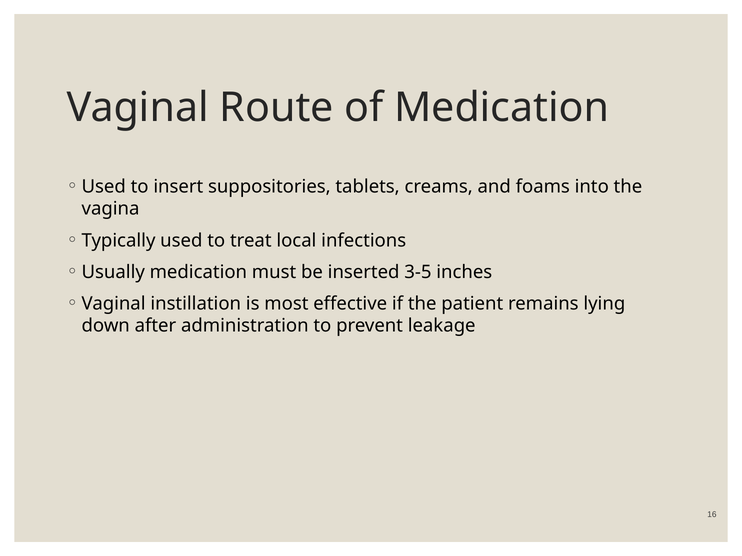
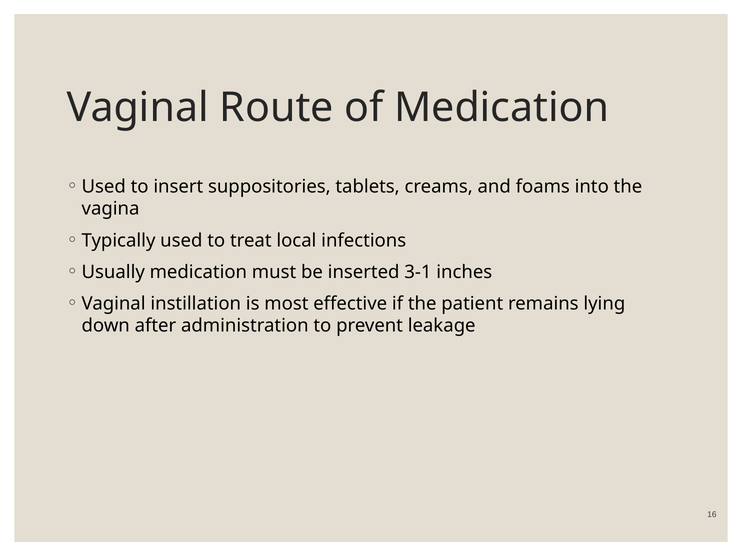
3-5: 3-5 -> 3-1 (418, 272)
